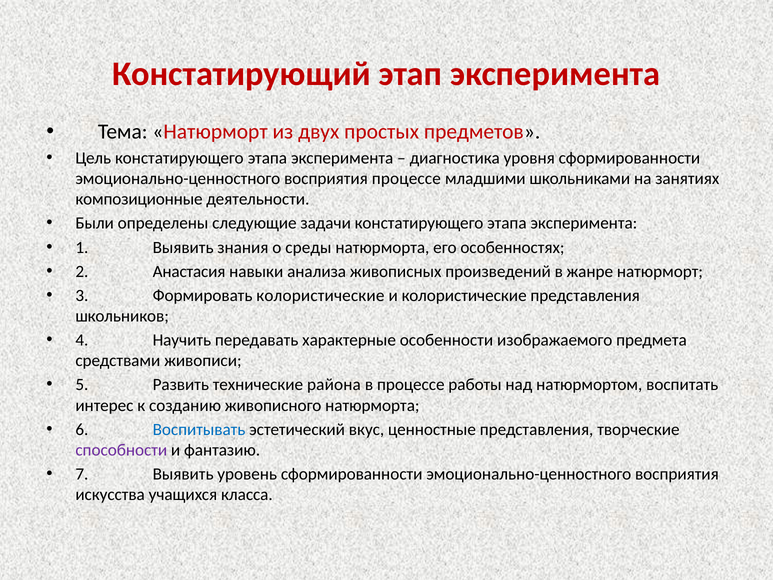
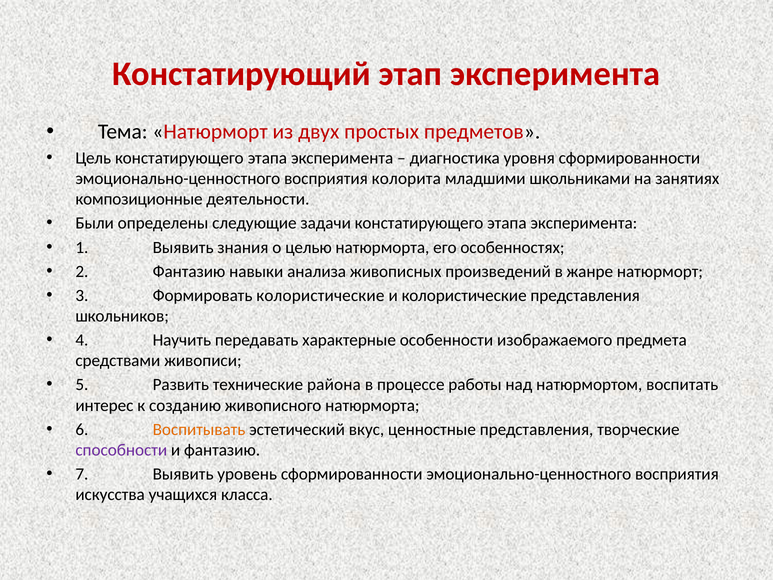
восприятия процессе: процессе -> колорита (406, 179)
среды: среды -> целью (309, 247)
2 Анастасия: Анастасия -> Фантазию (189, 271)
Воспитывать colour: blue -> orange (199, 429)
